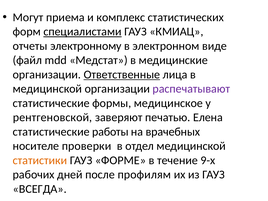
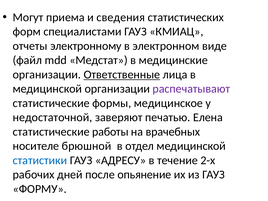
комплекс: комплекс -> сведения (121, 17)
специалистами underline: present -> none (82, 32)
рентгеновской: рентгеновской -> недостаточной (53, 117)
проверки: проверки -> брюшной (87, 146)
статистики colour: orange -> blue (40, 160)
ФОРМЕ: ФОРМЕ -> АДРЕСУ (121, 160)
9-х: 9-х -> 2-х (208, 160)
профилям: профилям -> опьянение (144, 175)
ВСЕГДА: ВСЕГДА -> ФОРМУ (40, 189)
